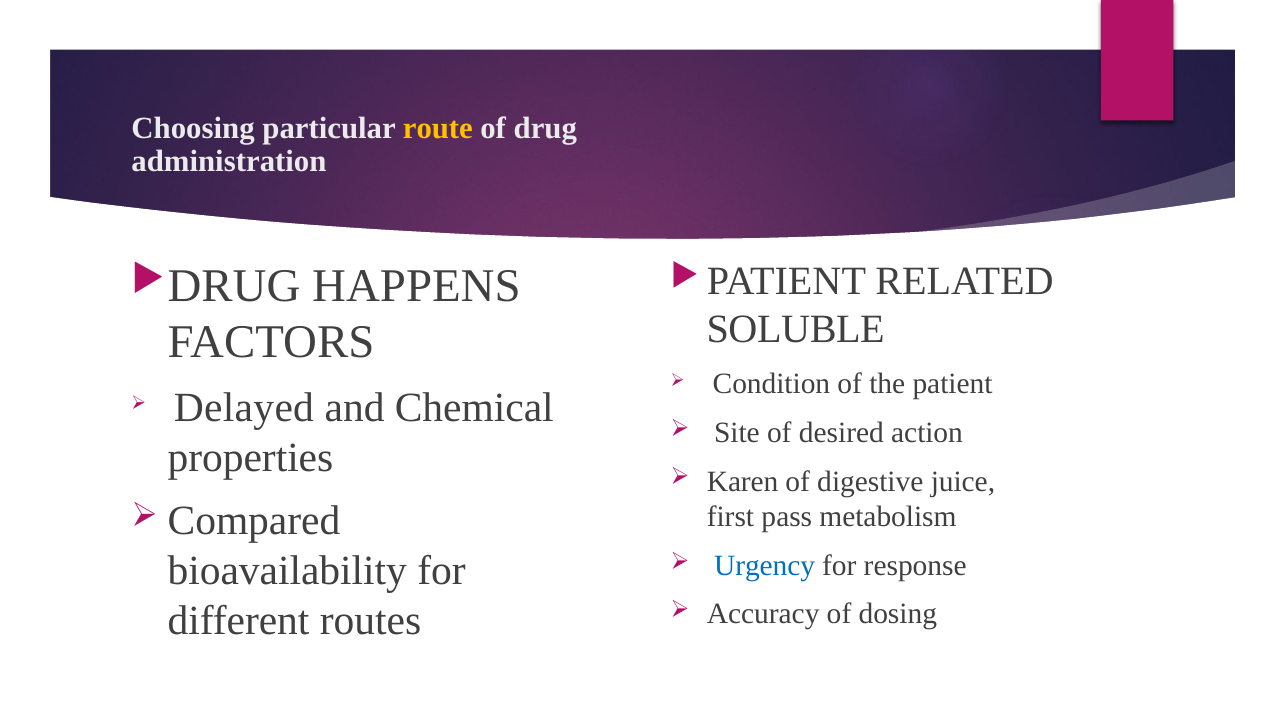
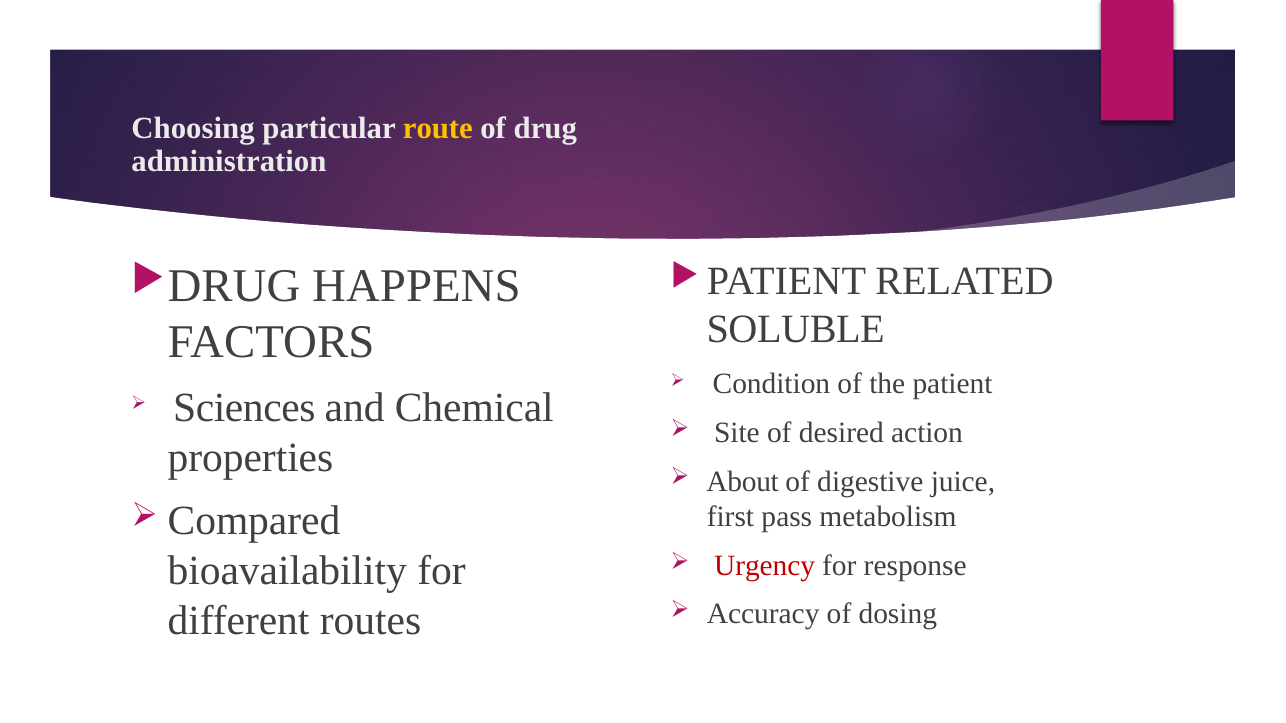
Delayed: Delayed -> Sciences (244, 408)
Karen: Karen -> About (743, 482)
Urgency colour: blue -> red (765, 566)
